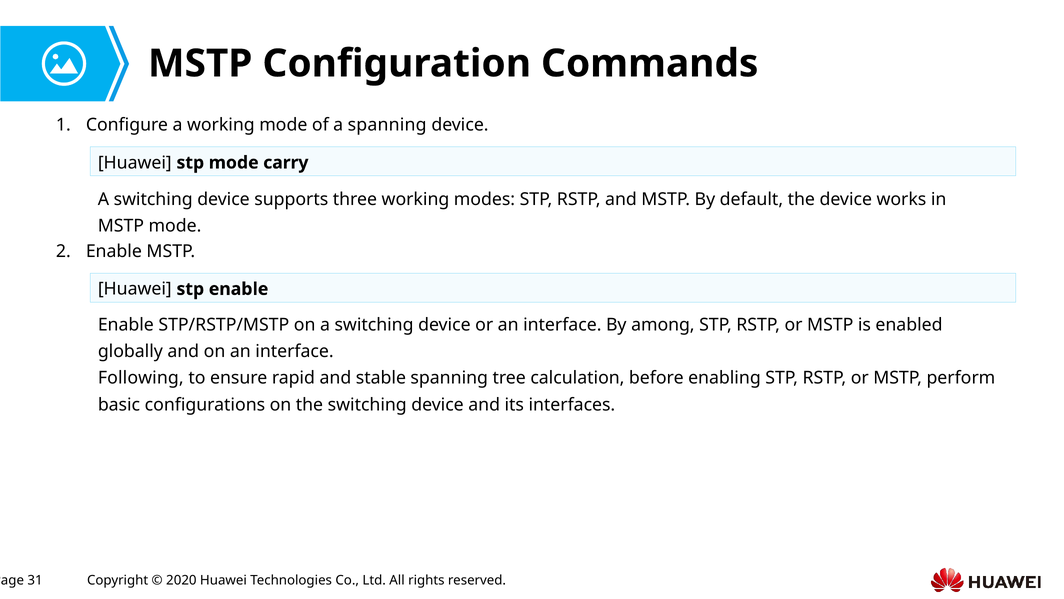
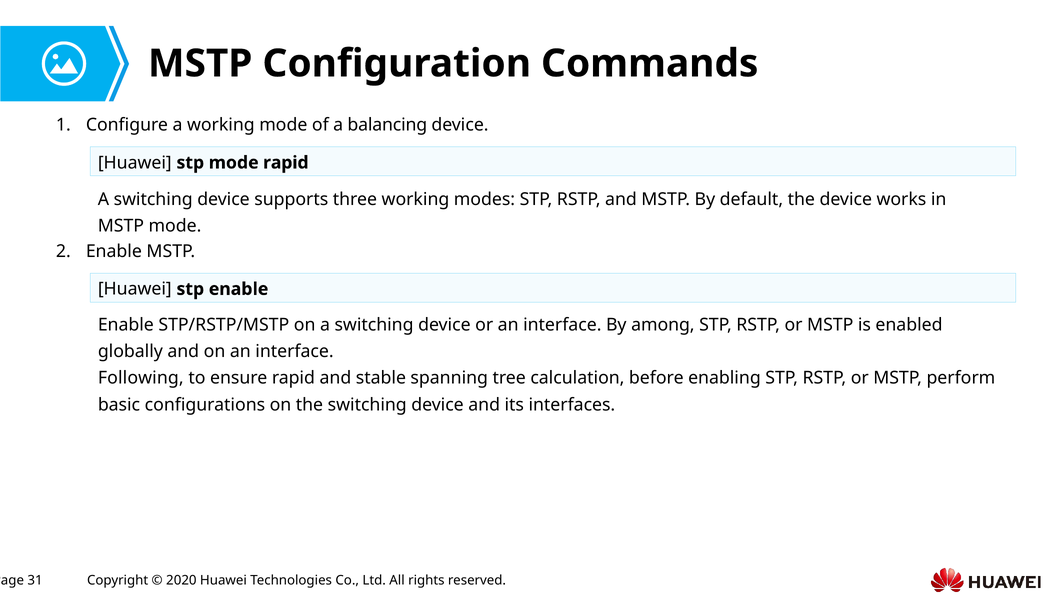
a spanning: spanning -> balancing (387, 125)
mode carry: carry -> rapid (286, 163)
